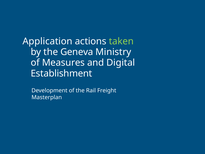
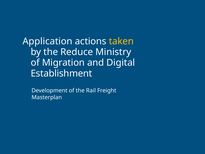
taken colour: light green -> yellow (121, 41)
Geneva: Geneva -> Reduce (77, 52)
Measures: Measures -> Migration (63, 63)
